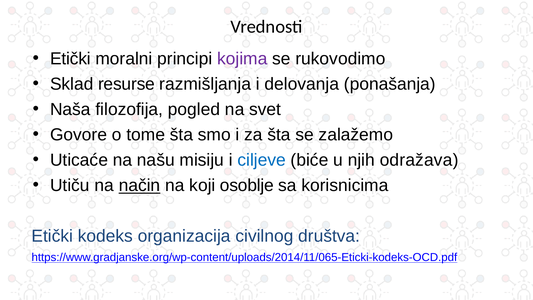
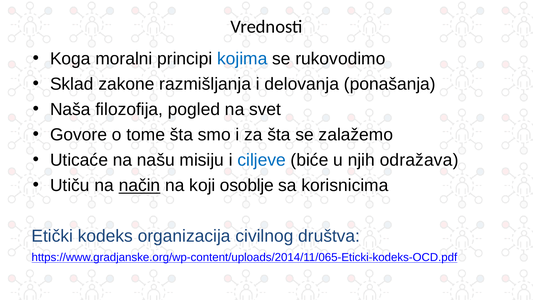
Etički: Etički -> Koga (70, 59)
kojima colour: purple -> blue (242, 59)
resurse: resurse -> zakone (126, 84)
